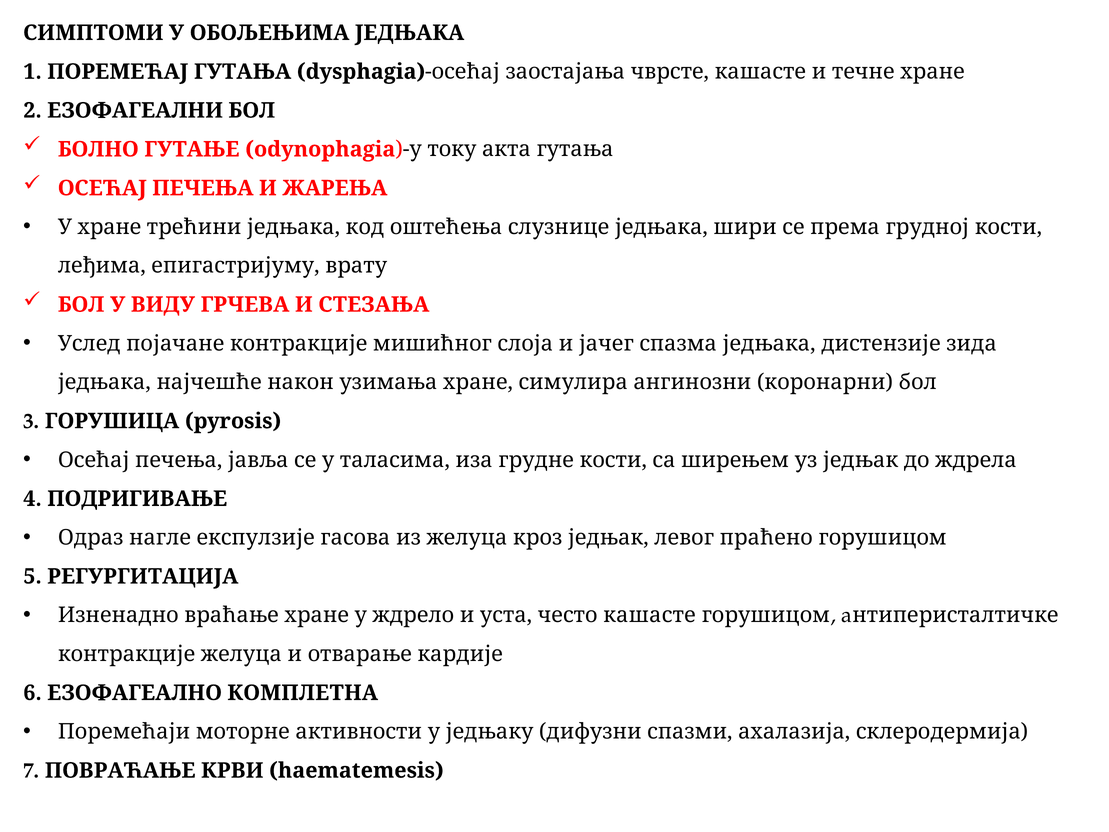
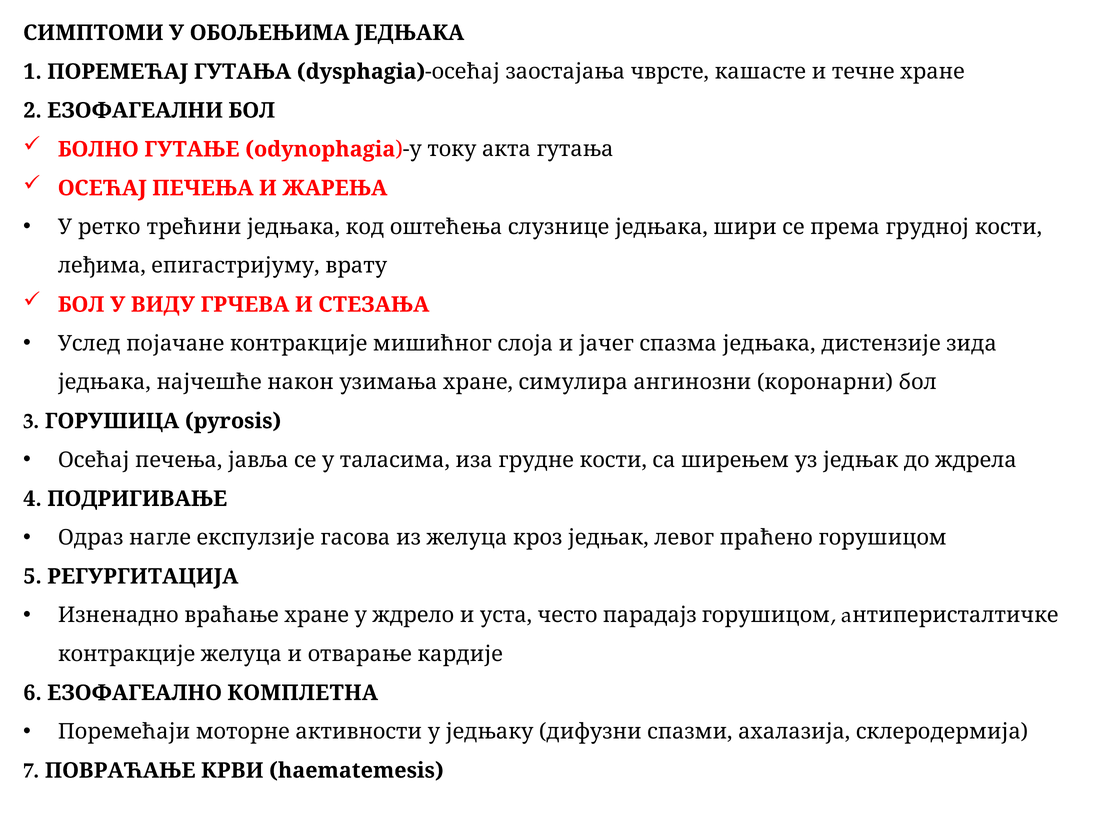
У хране: хране -> ретко (109, 227)
често кашасте: кашасте -> парадајз (650, 615)
